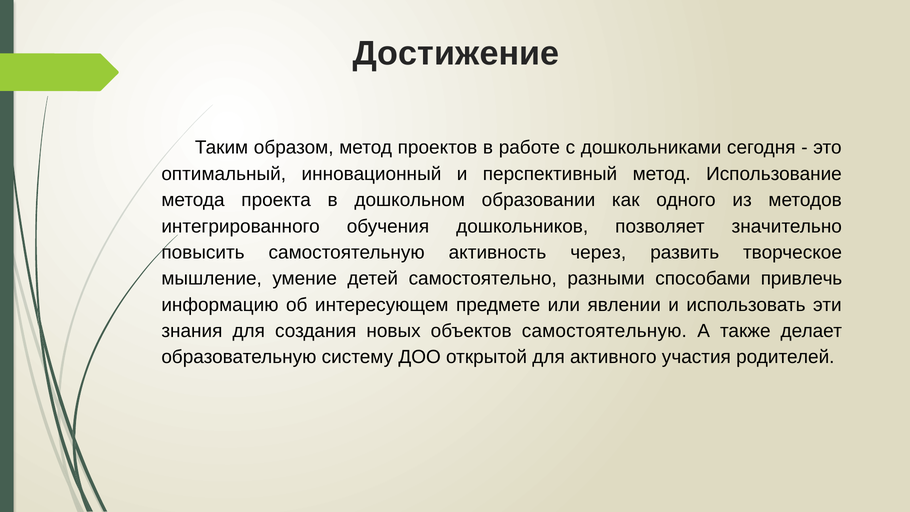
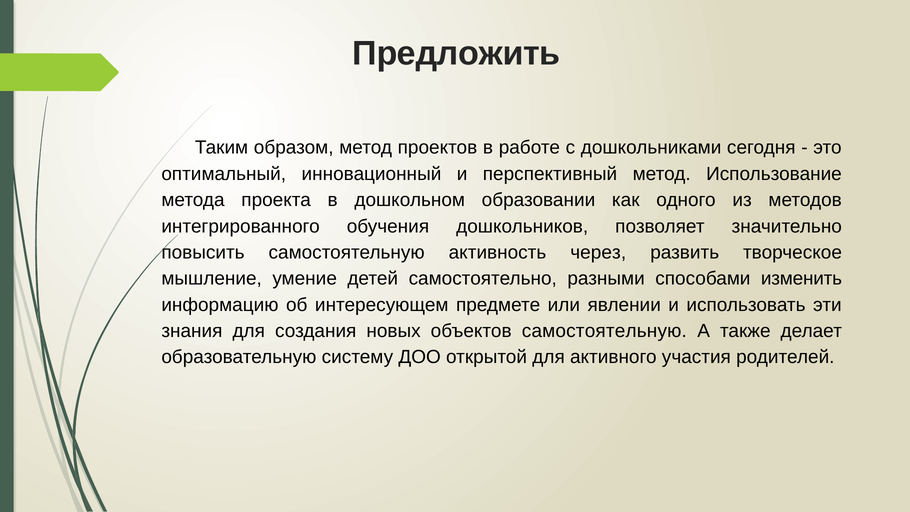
Достижение: Достижение -> Предложить (456, 53)
привлечь: привлечь -> изменить (801, 279)
